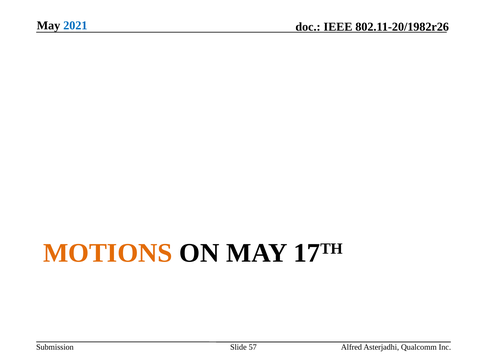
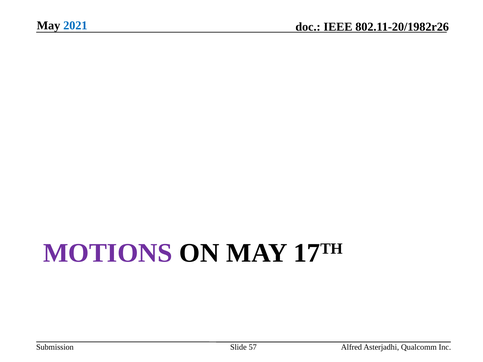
MOTIONS colour: orange -> purple (108, 253)
